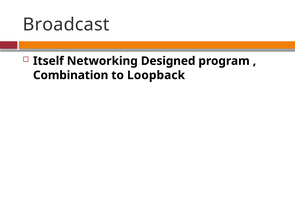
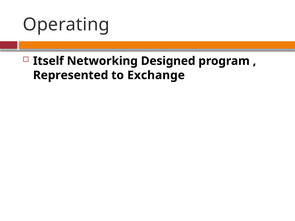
Broadcast: Broadcast -> Operating (66, 25)
Combination: Combination -> Represented (71, 75)
Loopback: Loopback -> Exchange (156, 75)
